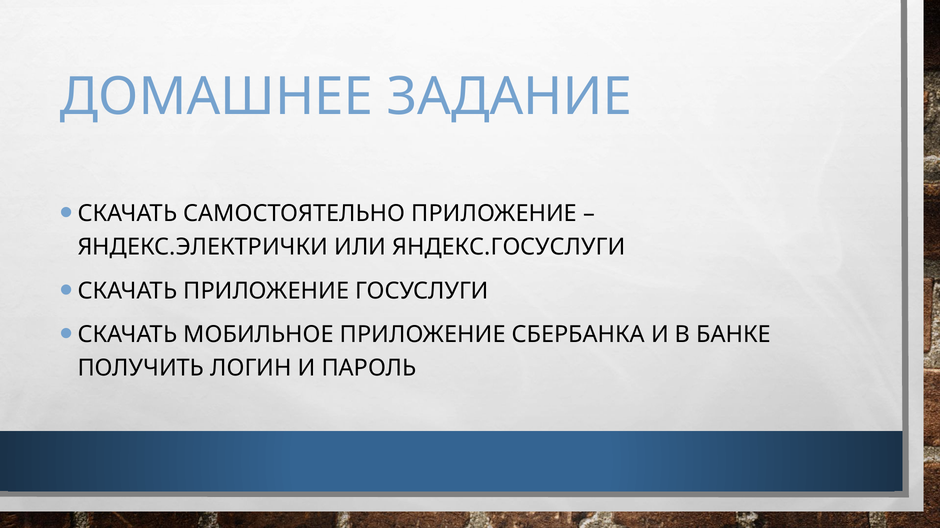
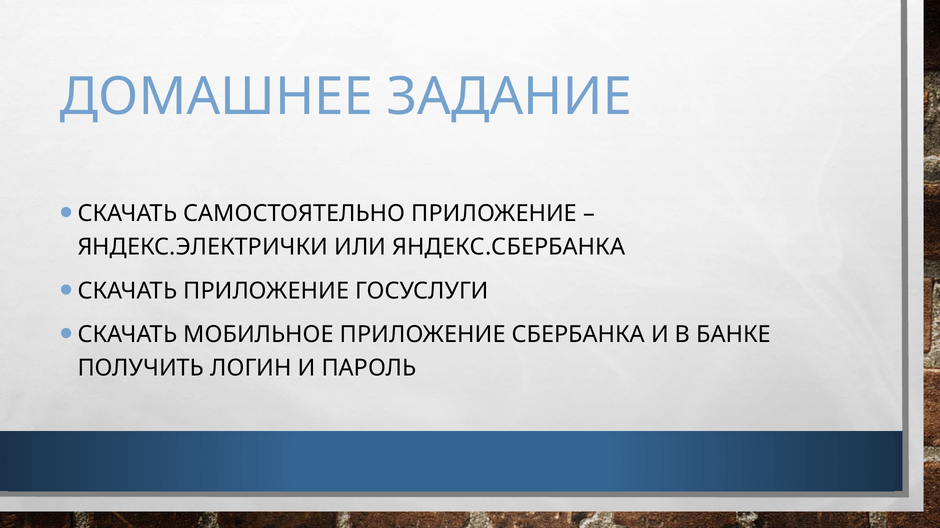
ЯНДЕКС.ГОСУСЛУГИ: ЯНДЕКС.ГОСУСЛУГИ -> ЯНДЕКС.СБЕРБАНКА (509, 248)
